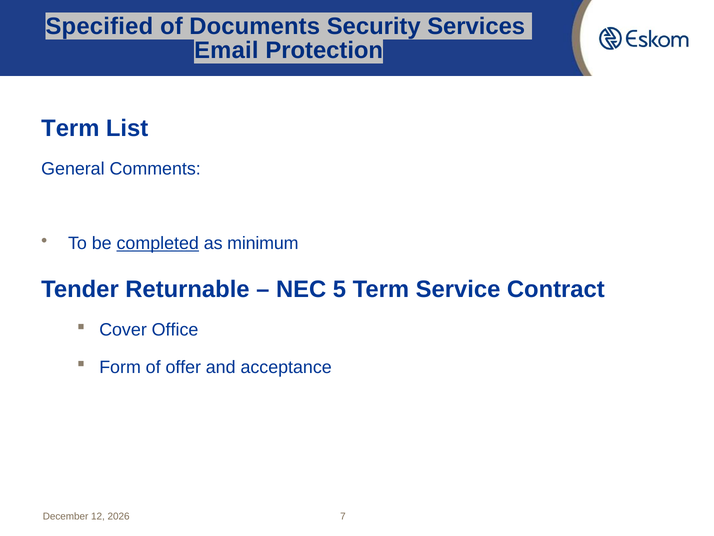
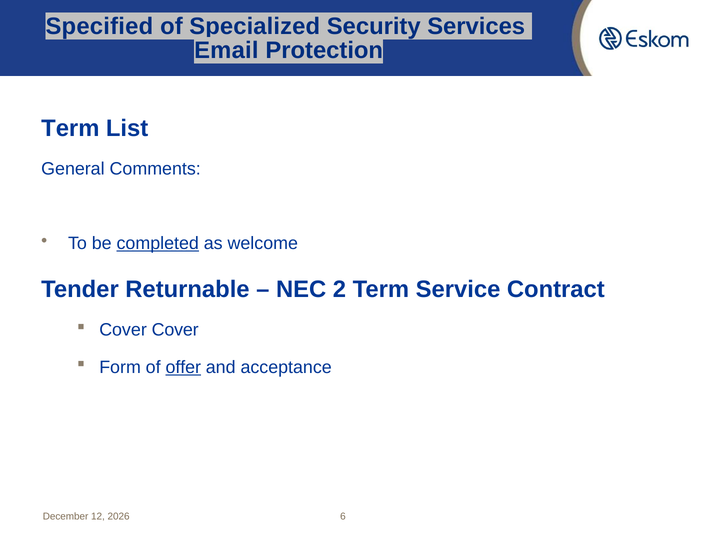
Documents: Documents -> Specialized (255, 26)
minimum: minimum -> welcome (263, 243)
5: 5 -> 2 (339, 289)
Cover Office: Office -> Cover (175, 330)
offer underline: none -> present (183, 367)
7: 7 -> 6 (343, 516)
